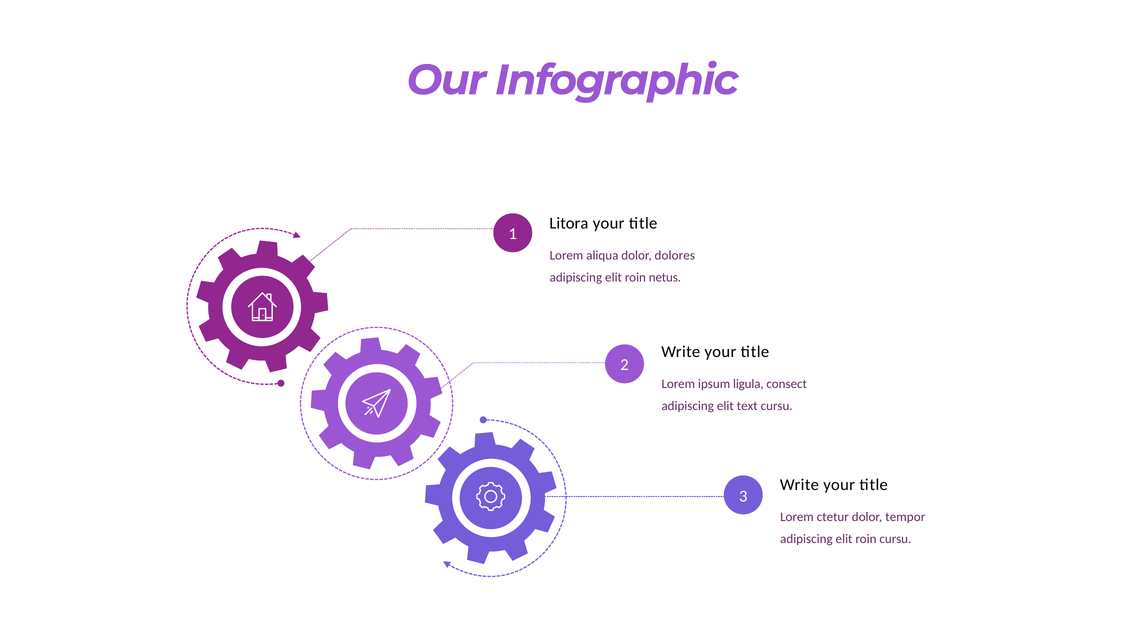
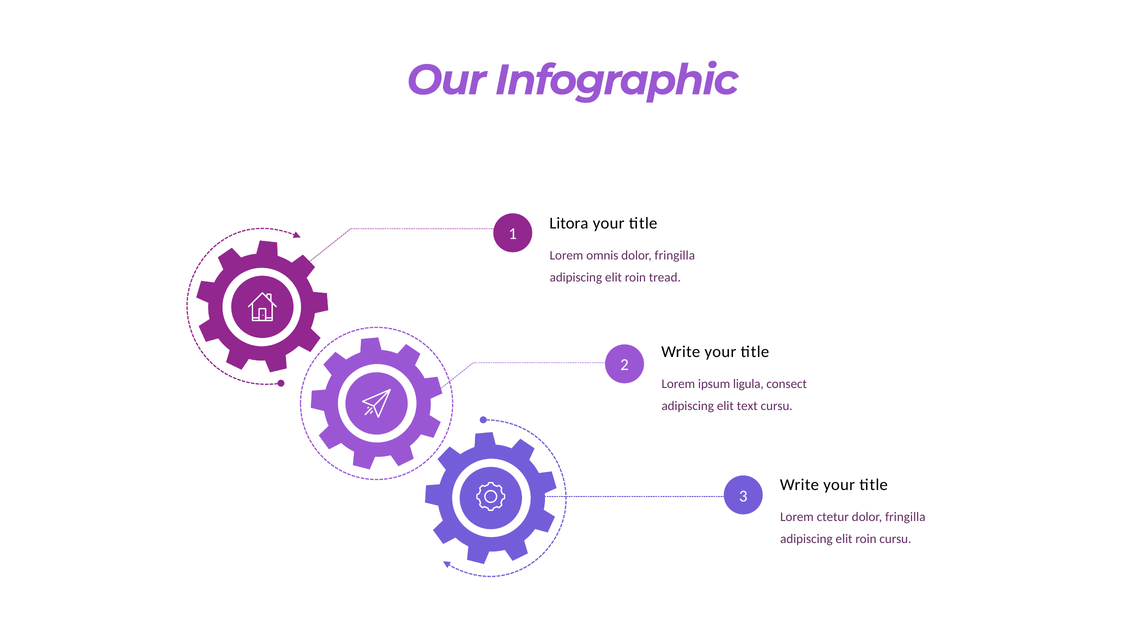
aliqua: aliqua -> omnis (602, 256)
dolores: dolores -> fringilla (675, 256)
netus: netus -> tread (665, 277)
tempor: tempor -> fringilla (905, 517)
